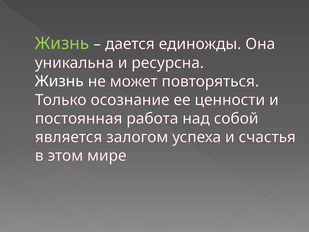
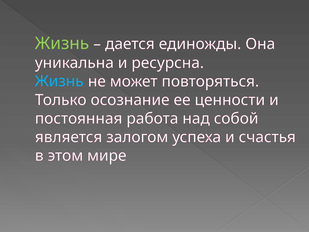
Жизнь colour: white -> light blue (59, 81)
